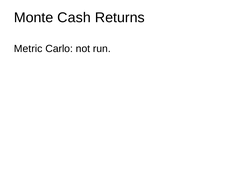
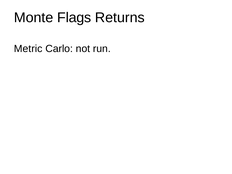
Cash: Cash -> Flags (74, 18)
